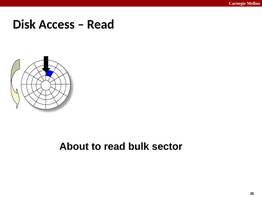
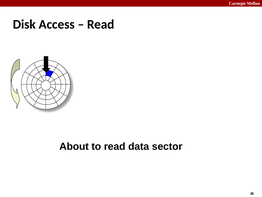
bulk: bulk -> data (139, 146)
